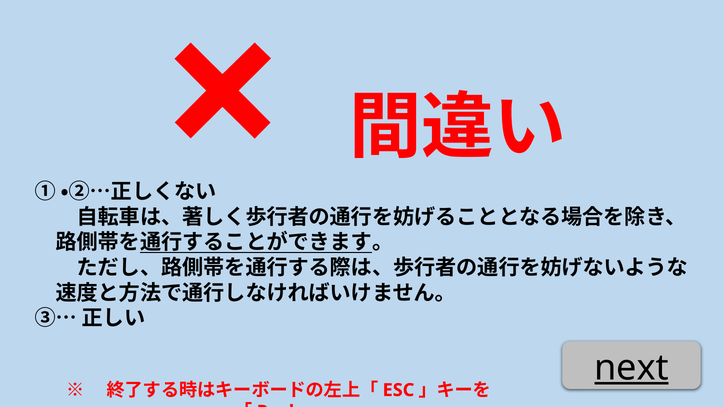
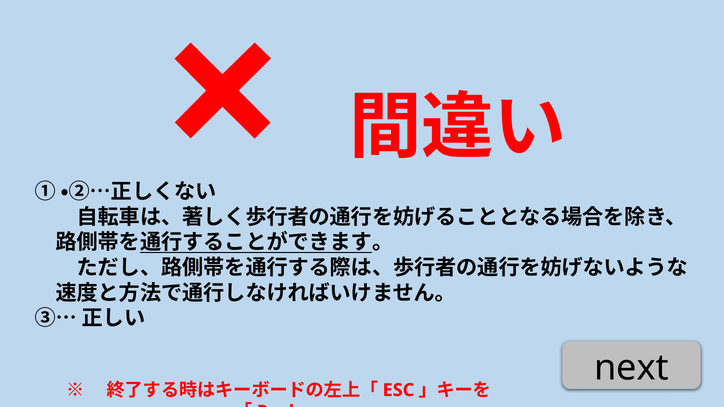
next underline: present -> none (632, 368)
